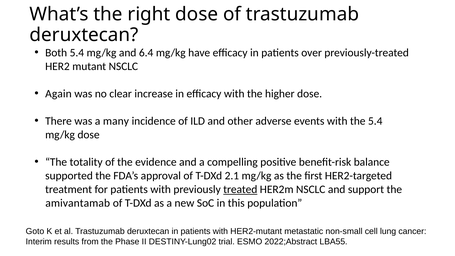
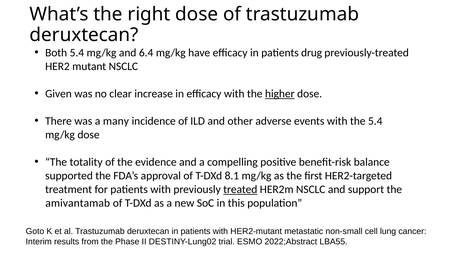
over: over -> drug (312, 53)
Again: Again -> Given (58, 94)
higher underline: none -> present (280, 94)
2.1: 2.1 -> 8.1 (232, 176)
